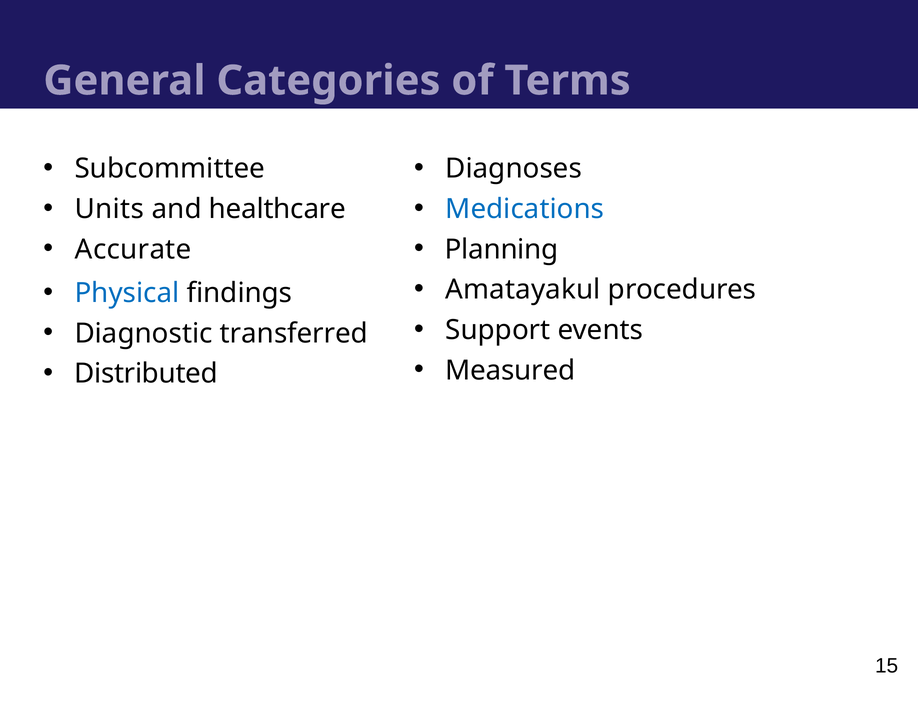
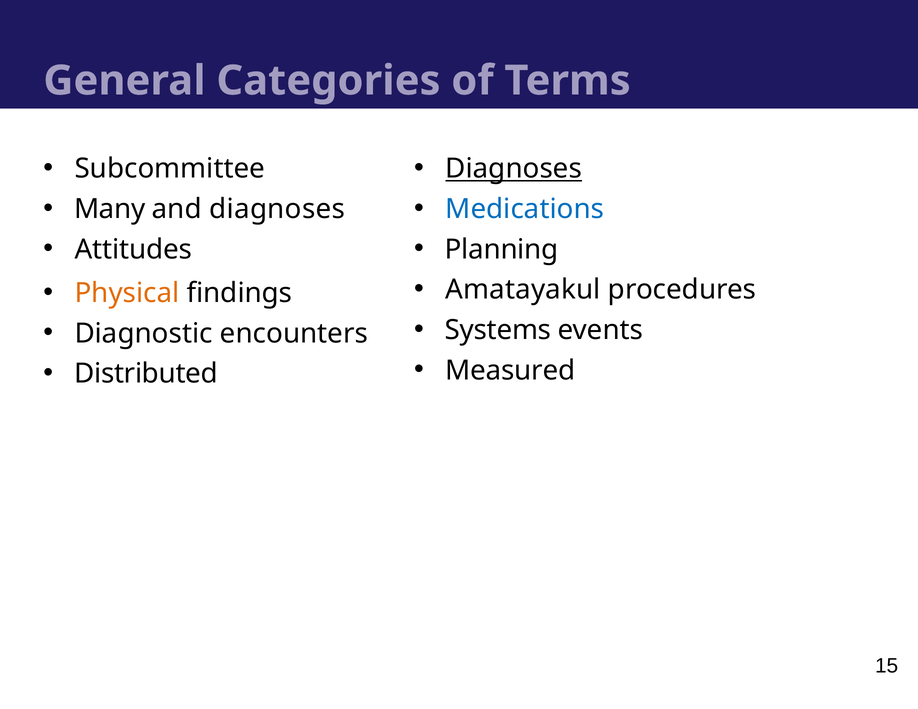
Diagnoses underline: none -> present (514, 169)
Units: Units -> Many (110, 209)
and healthcare: healthcare -> diagnoses (277, 209)
Accurate: Accurate -> Attitudes (133, 249)
Physical colour: blue -> orange (127, 293)
Support: Support -> Systems (498, 330)
transferred: transferred -> encounters (294, 334)
